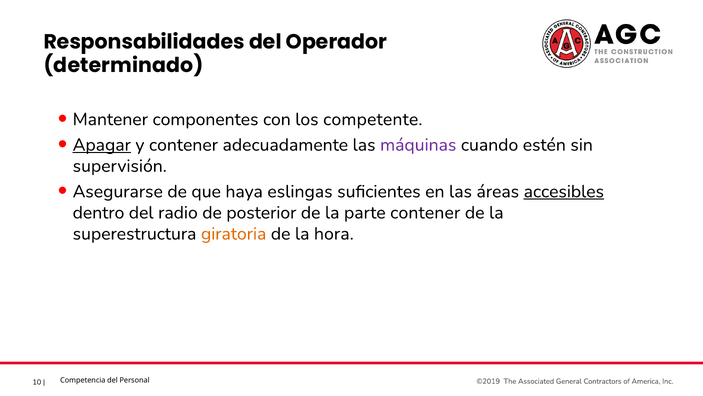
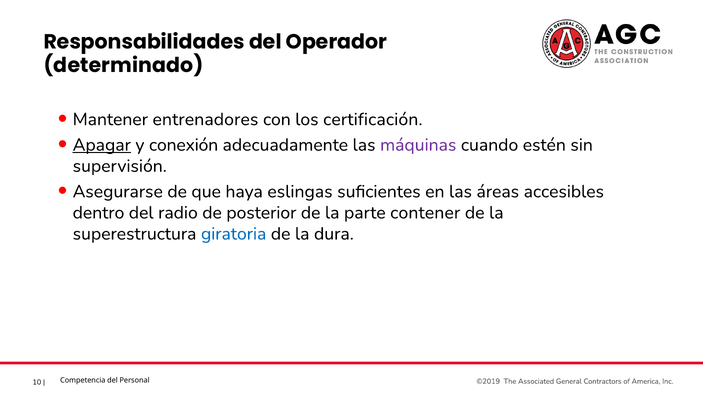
componentes: componentes -> entrenadores (205, 119)
competente: competente -> certificación (373, 119)
y contener: contener -> conexión (184, 145)
accesibles underline: present -> none (564, 191)
giratoria colour: orange -> blue (234, 233)
hora: hora -> dura (334, 233)
